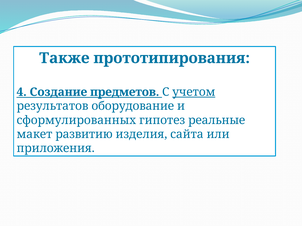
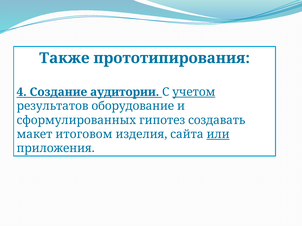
предметов: предметов -> аудитории (125, 92)
реальные: реальные -> создавать (217, 120)
развитию: развитию -> итоговом (84, 135)
или underline: none -> present (218, 135)
